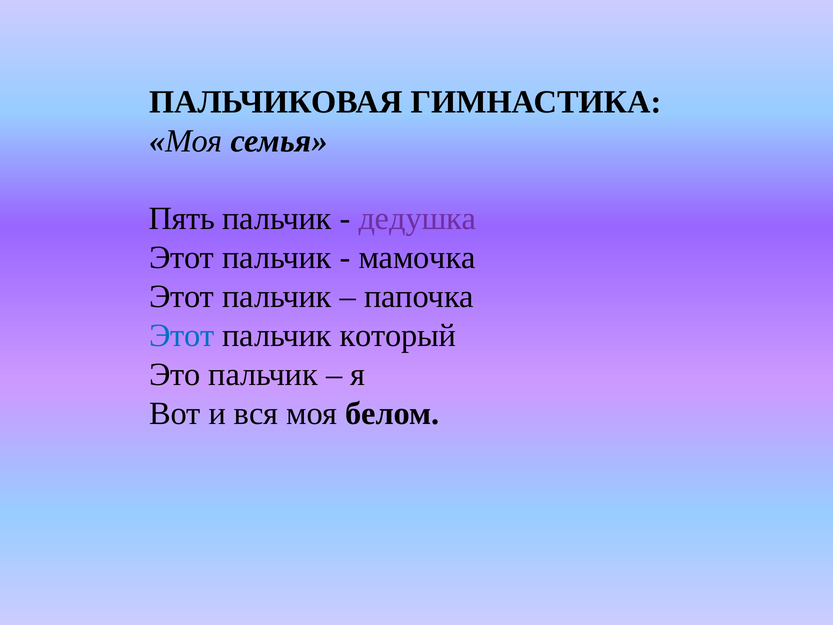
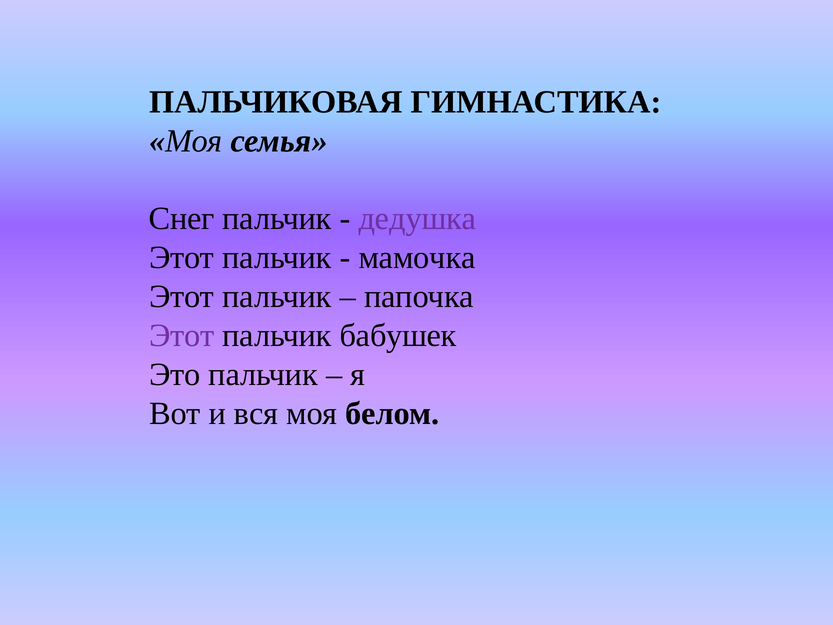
Пять: Пять -> Снег (182, 219)
Этот colour: blue -> purple (182, 335)
который: который -> бабушек (398, 335)
